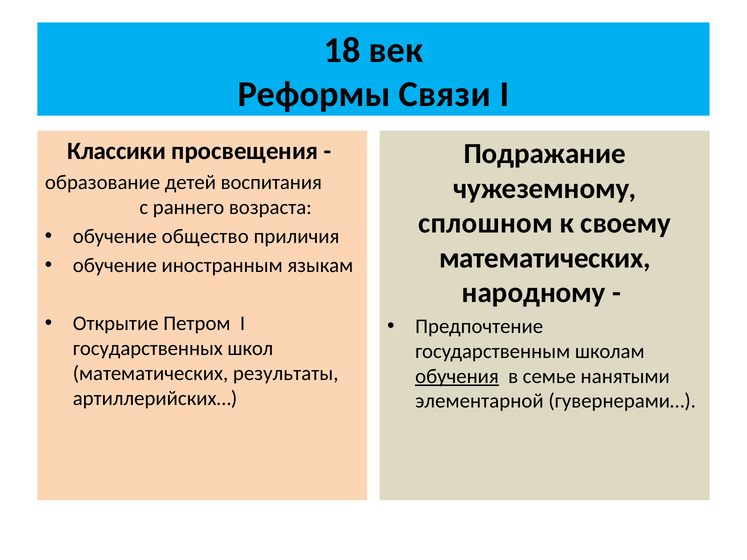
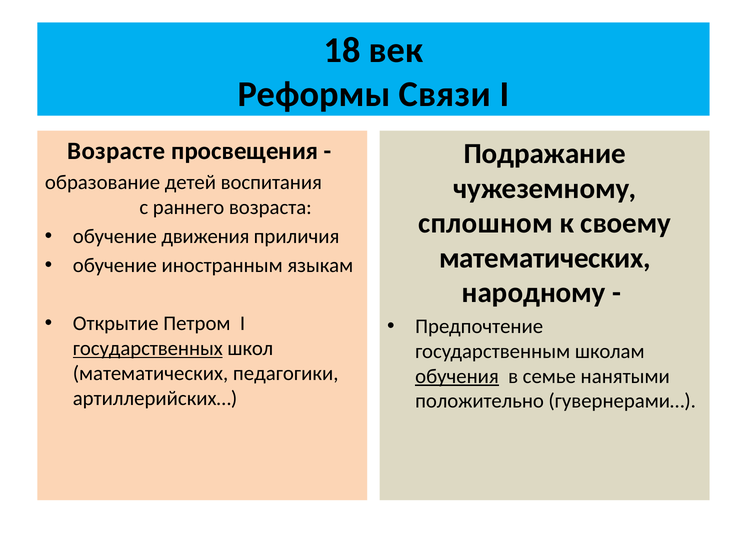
Классики: Классики -> Возрасте (116, 151)
общество: общество -> движения (205, 236)
государственных underline: none -> present (148, 349)
результаты: результаты -> педагогики (286, 374)
элементарной: элементарной -> положительно (480, 401)
